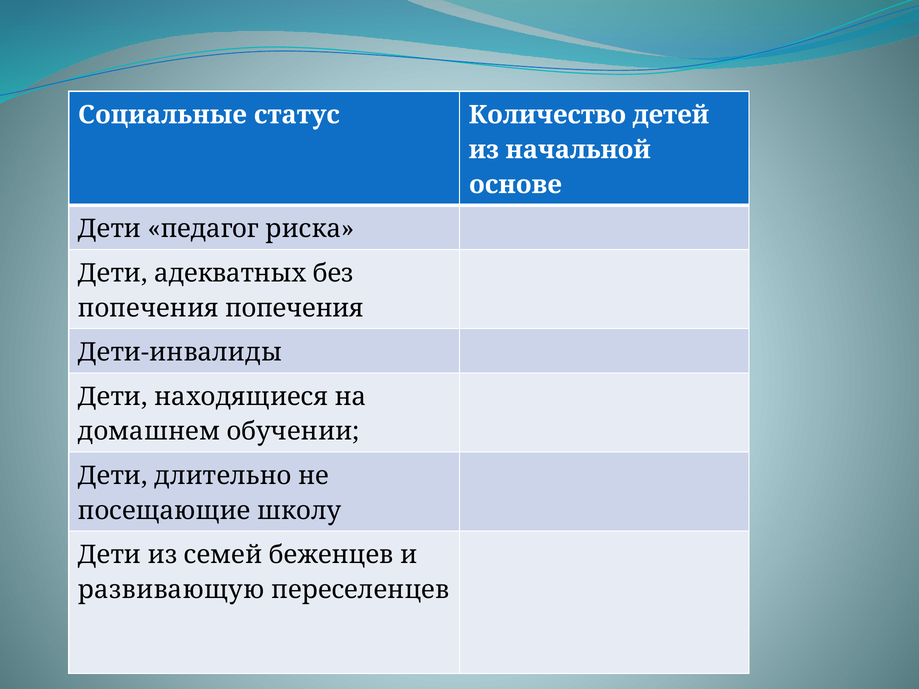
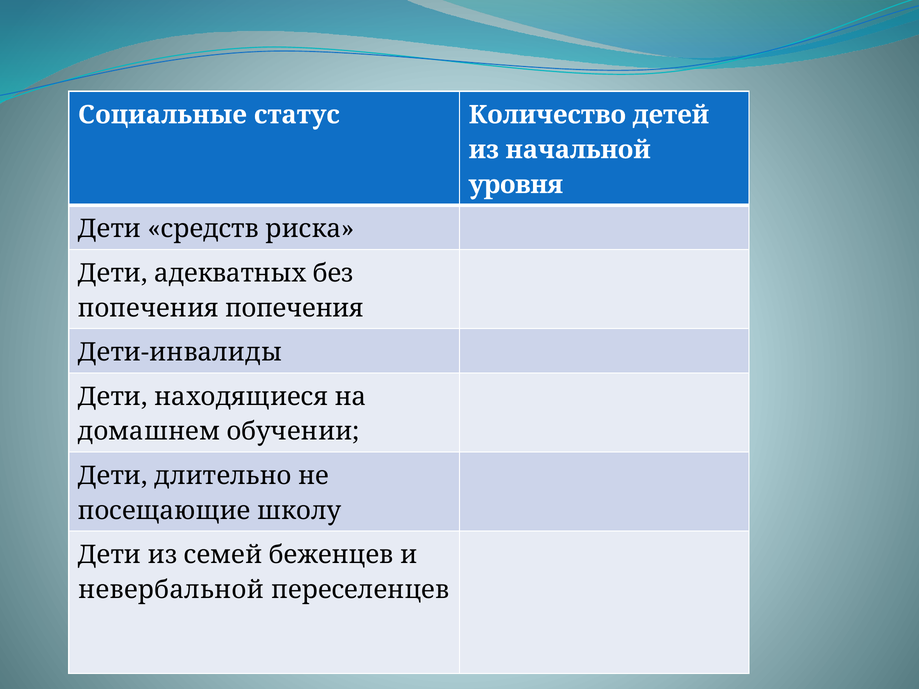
основе: основе -> уровня (516, 185)
педагог: педагог -> средств (203, 229)
развивающую: развивающую -> невербальной (171, 590)
